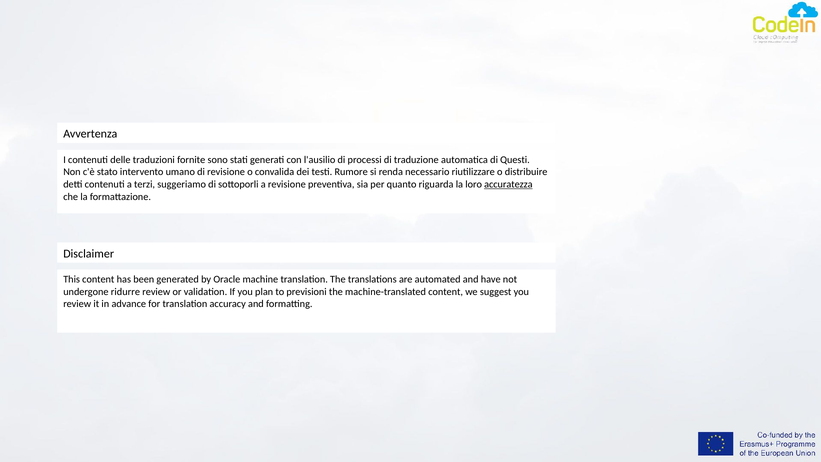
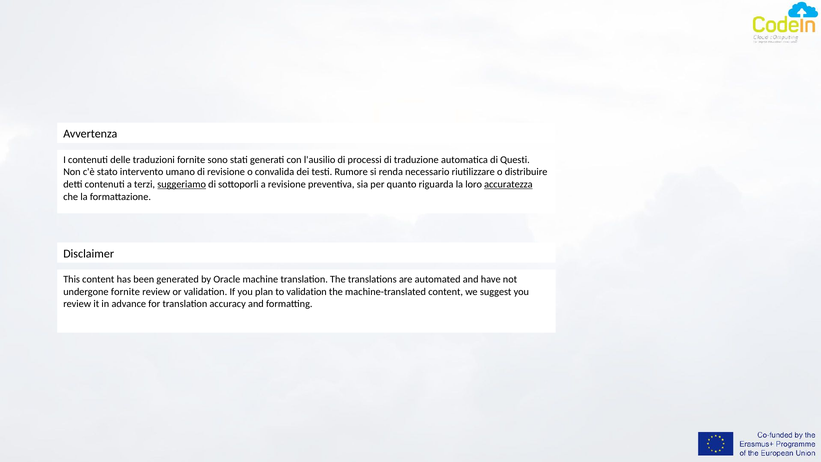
suggeriamo underline: none -> present (182, 184)
undergone ridurre: ridurre -> fornite (125, 292)
to previsioni: previsioni -> validation (307, 292)
